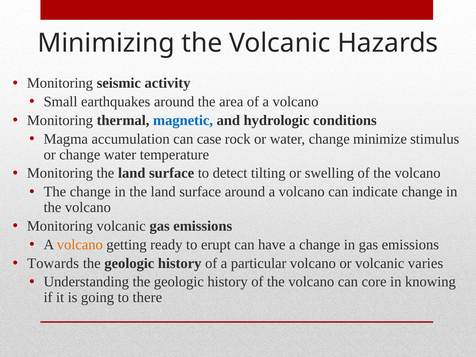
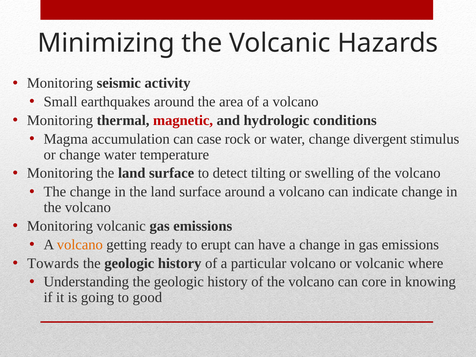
magnetic colour: blue -> red (183, 120)
minimize: minimize -> divergent (380, 139)
varies: varies -> where (426, 263)
there: there -> good (147, 297)
